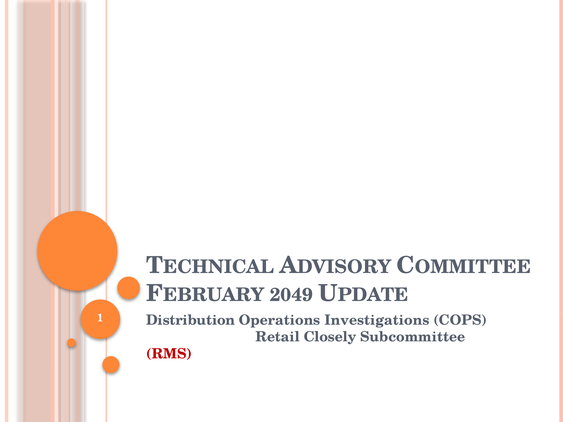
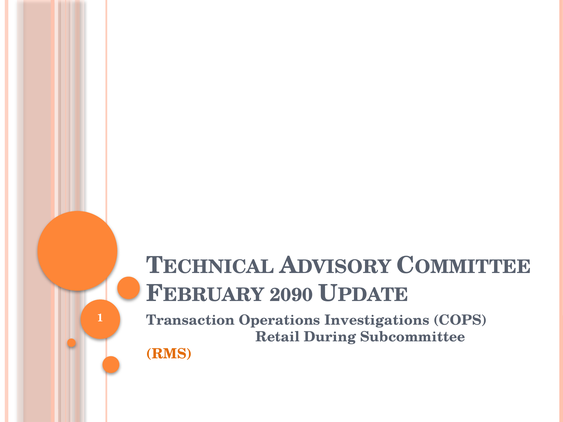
2049: 2049 -> 2090 (291, 295)
Distribution: Distribution -> Transaction (191, 320)
Closely: Closely -> During (330, 337)
RMS colour: red -> orange (169, 354)
